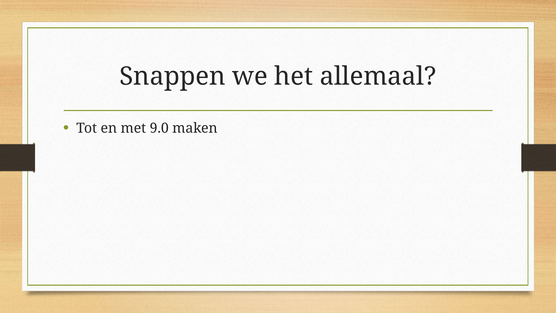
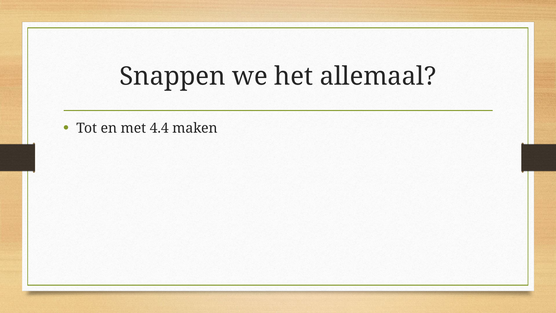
9.0: 9.0 -> 4.4 (159, 128)
